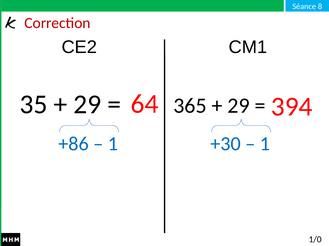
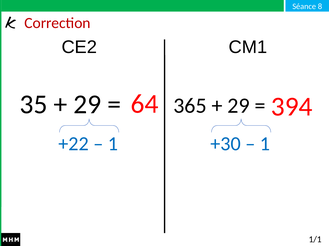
+86: +86 -> +22 (74, 144)
1/0: 1/0 -> 1/1 (315, 240)
